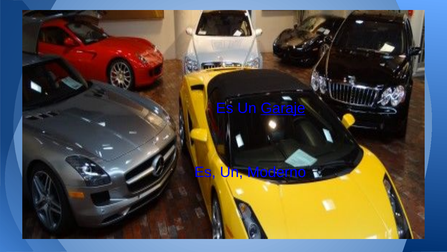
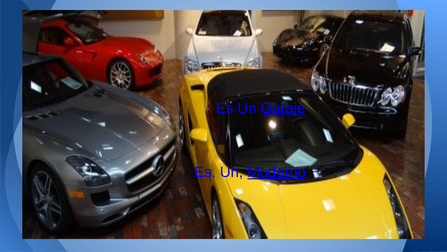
Moderno underline: none -> present (277, 172)
